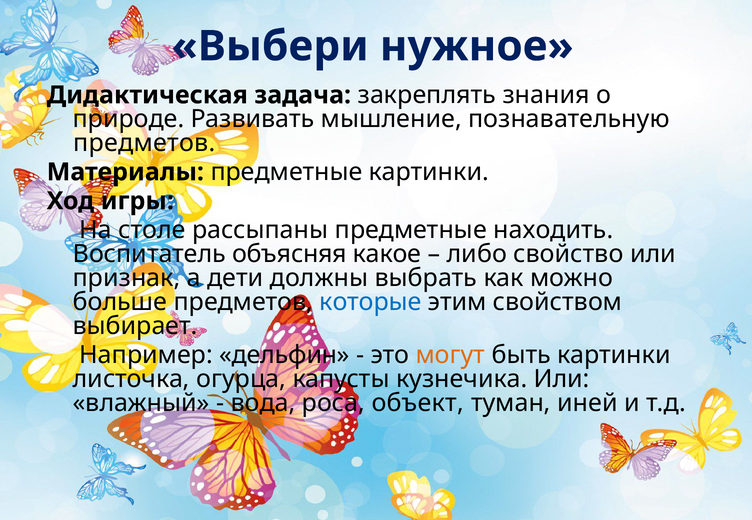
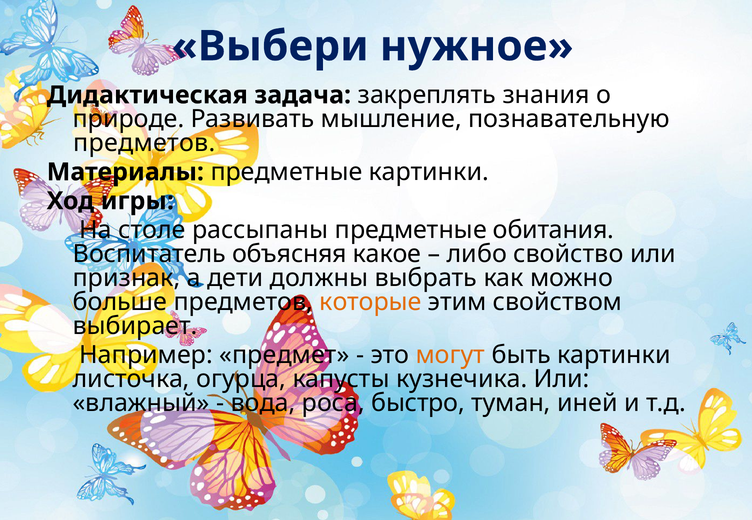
находить: находить -> обитания (553, 230)
которые colour: blue -> orange (370, 302)
дельфин: дельфин -> предмет (284, 355)
объект: объект -> быстро (418, 403)
